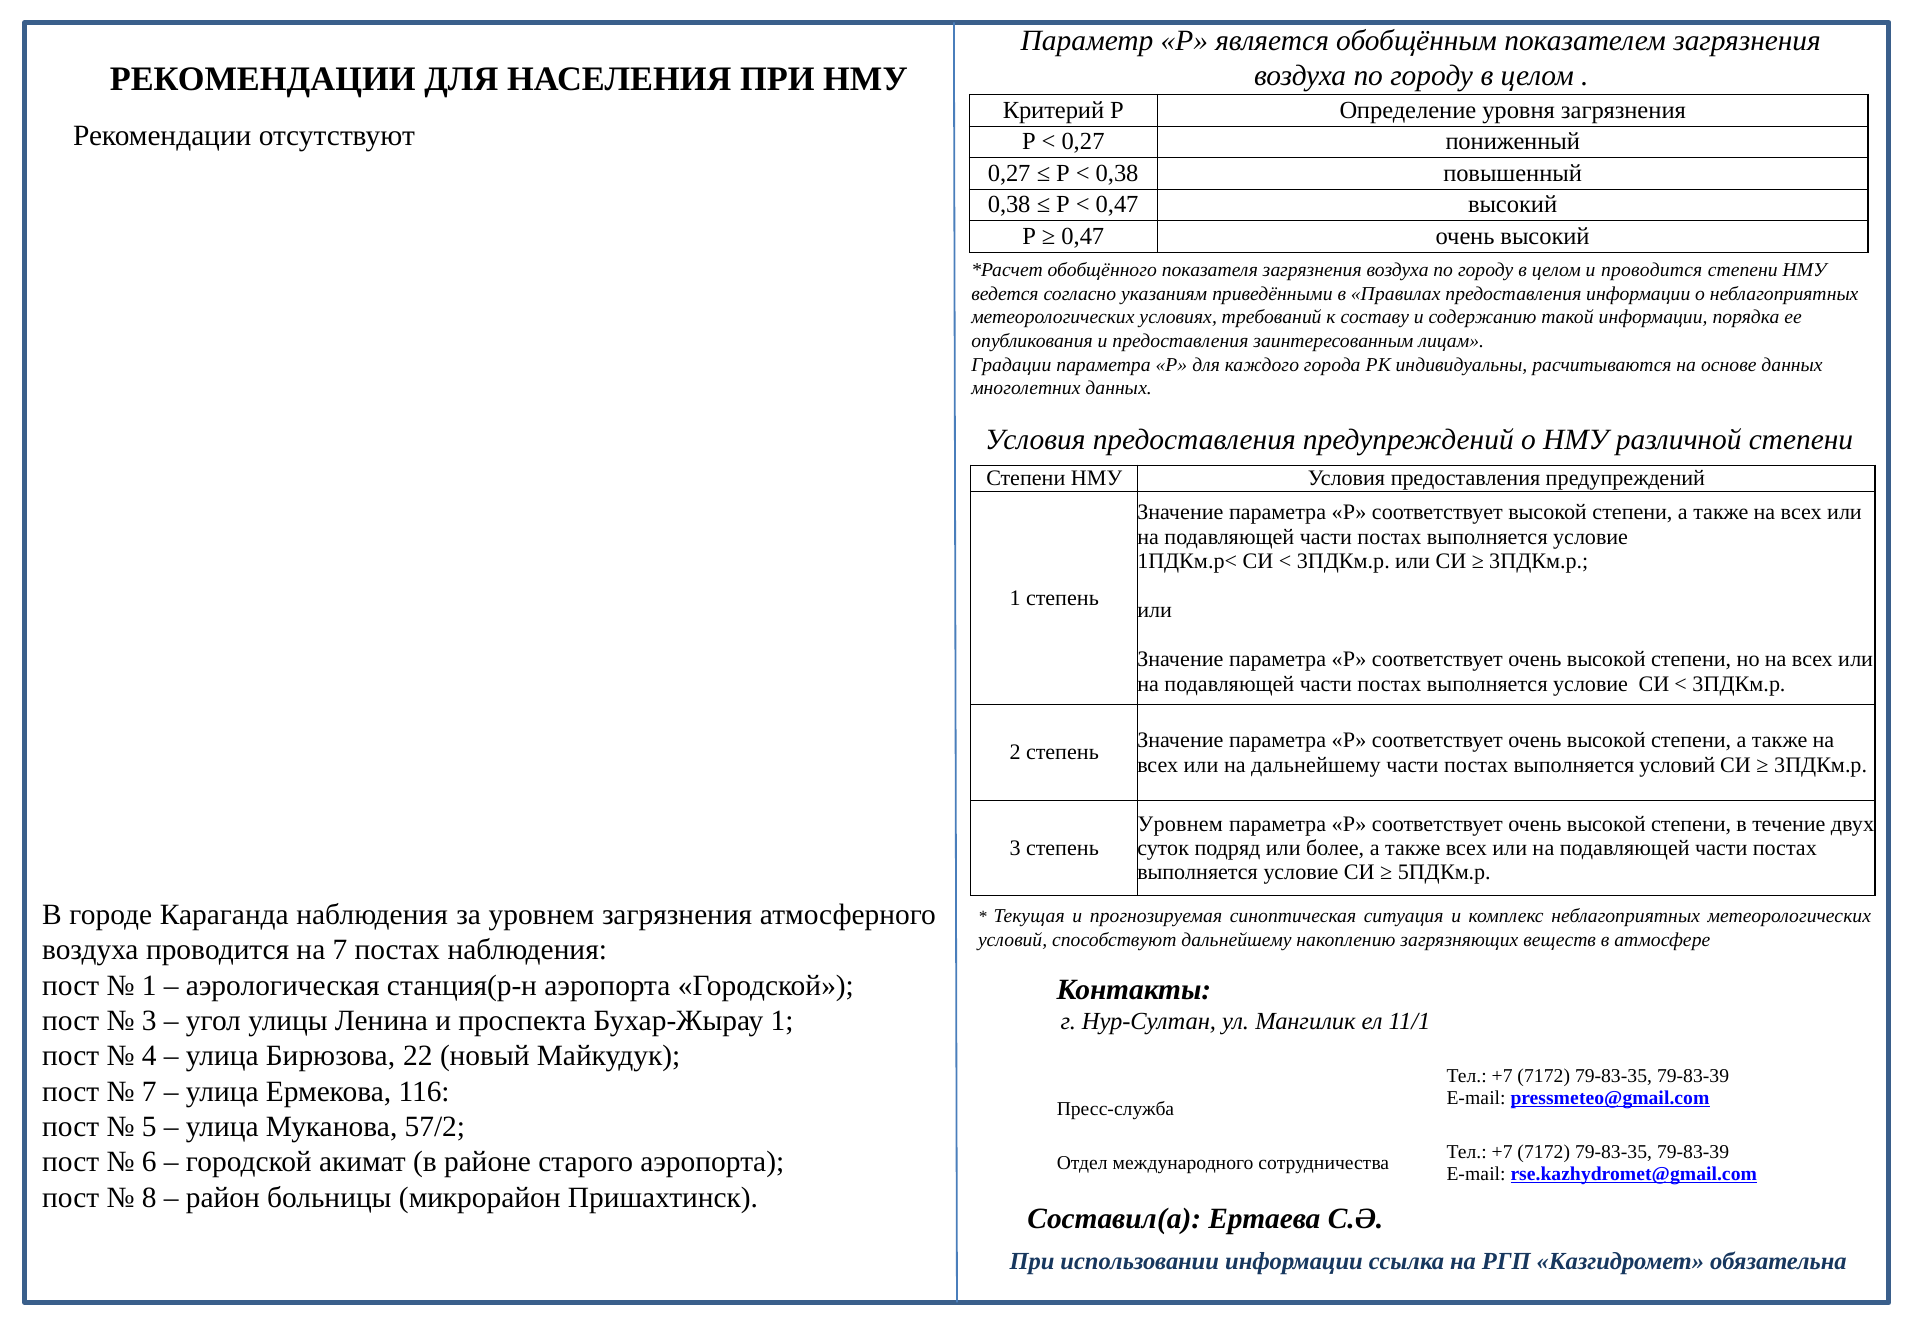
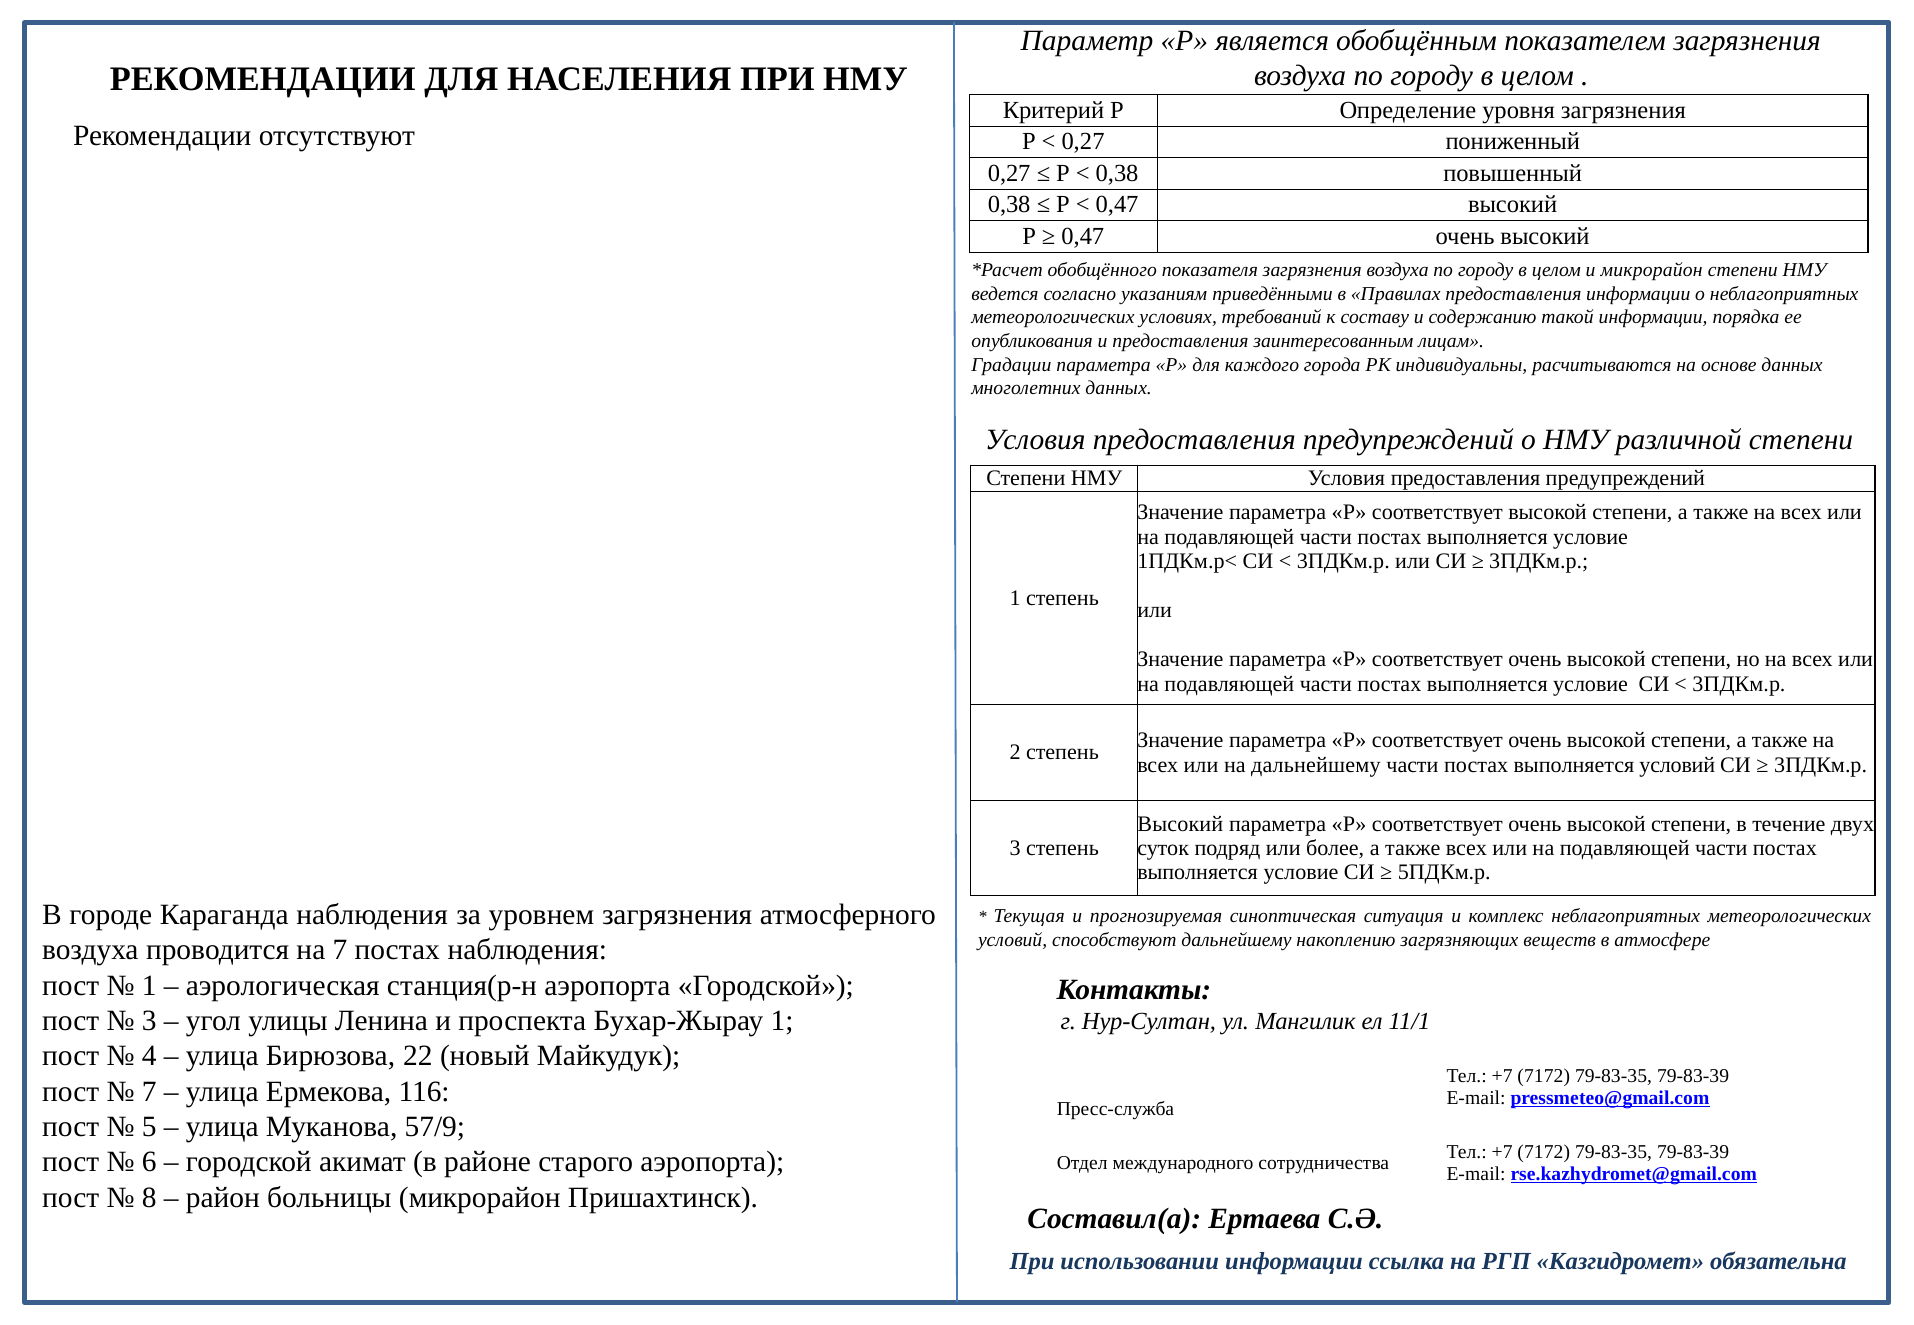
и проводится: проводится -> микрорайон (1652, 271)
Уровнем: Уровнем -> Высокий (1180, 824)
57/2: 57/2 -> 57/9 (435, 1127)
